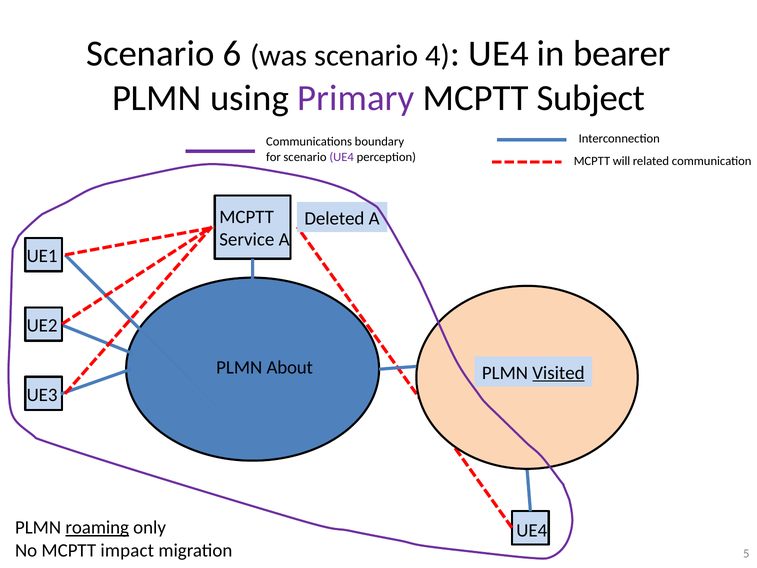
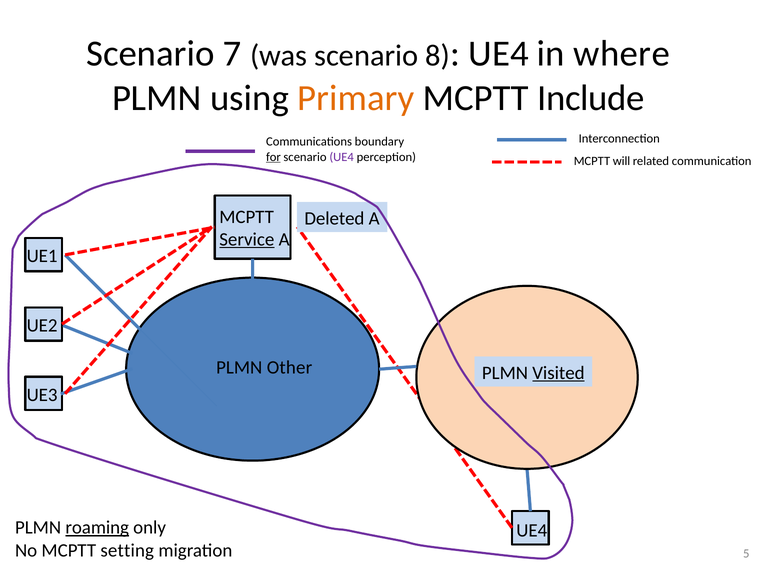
6: 6 -> 7 (232, 54)
4: 4 -> 8 (438, 56)
bearer: bearer -> where (622, 54)
Primary colour: purple -> orange (356, 98)
Subject: Subject -> Include (591, 98)
for underline: none -> present (273, 157)
Service underline: none -> present (247, 239)
About: About -> Other (290, 367)
impact: impact -> setting (127, 550)
